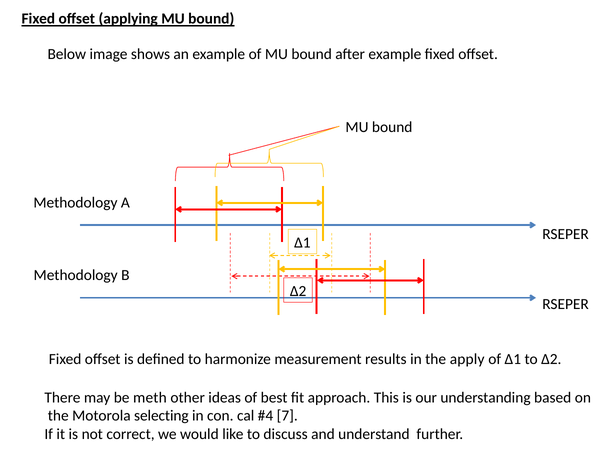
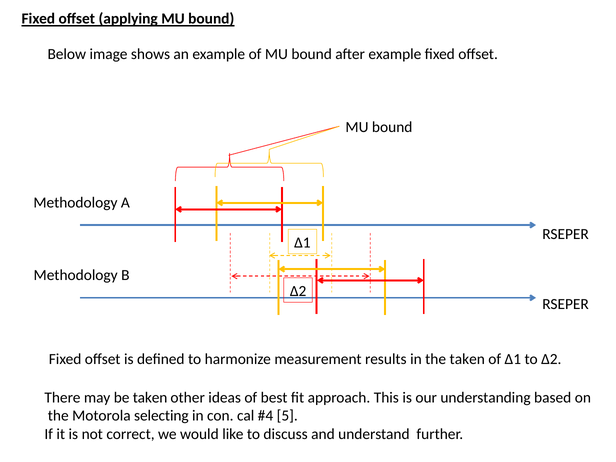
the apply: apply -> taken (467, 359)
be meth: meth -> taken (150, 397)
7: 7 -> 5 (287, 416)
